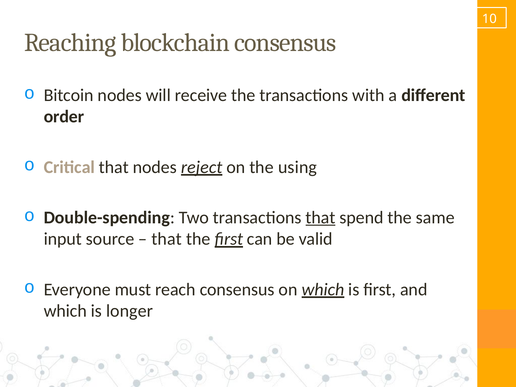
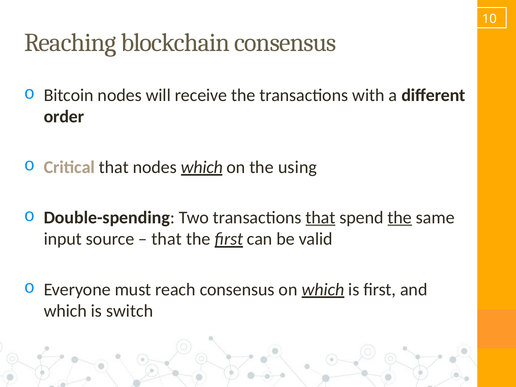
nodes reject: reject -> which (202, 167)
the underline: none -> present (400, 218)
longer: longer -> switch (130, 311)
